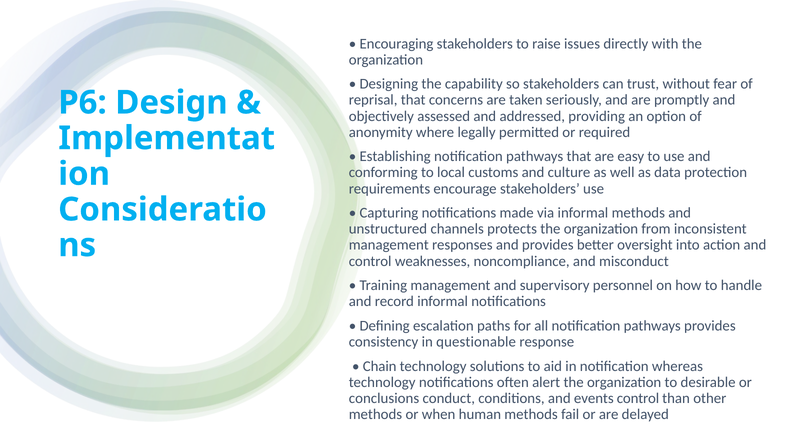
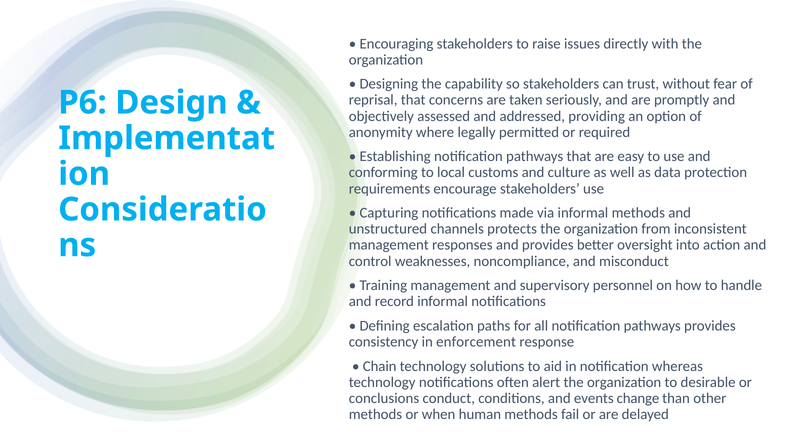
questionable: questionable -> enforcement (476, 342)
events control: control -> change (638, 398)
